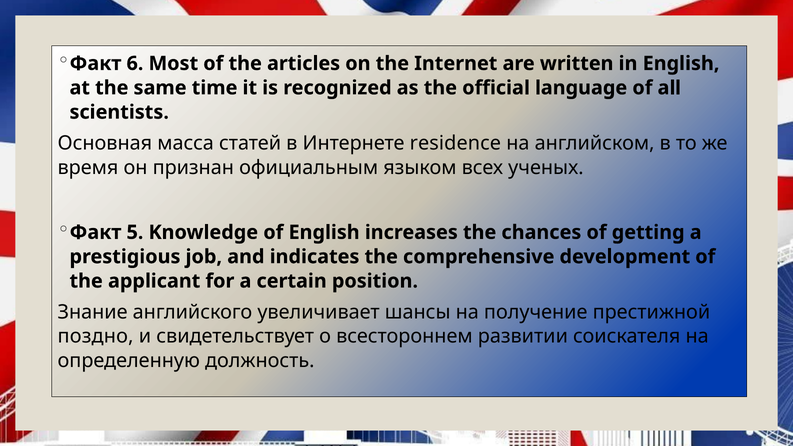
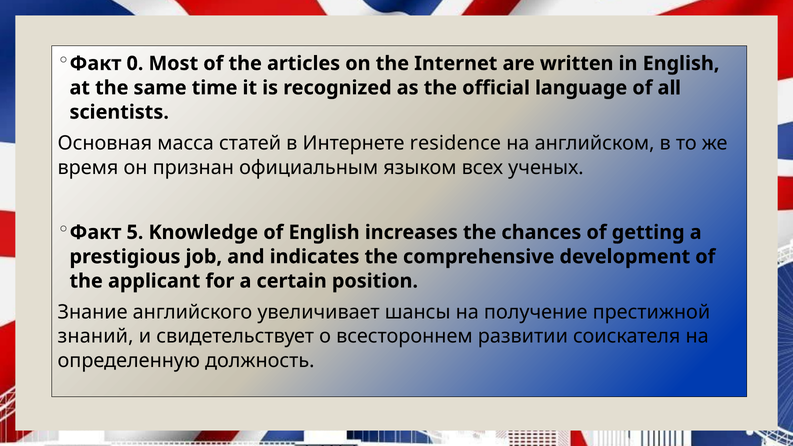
6: 6 -> 0 (135, 63)
поздно: поздно -> знаний (96, 336)
